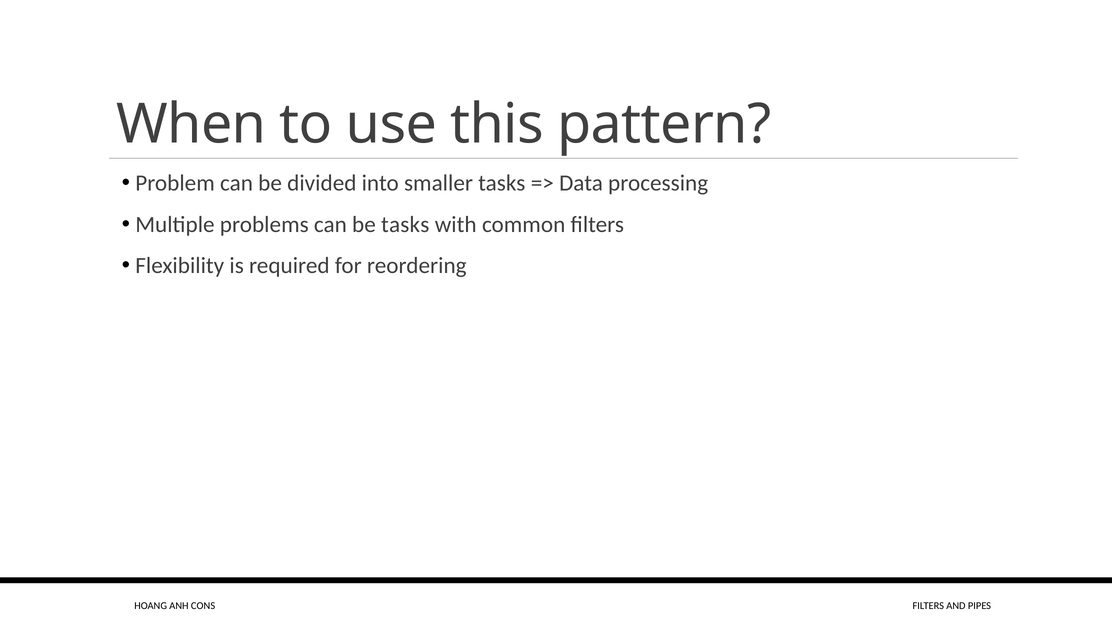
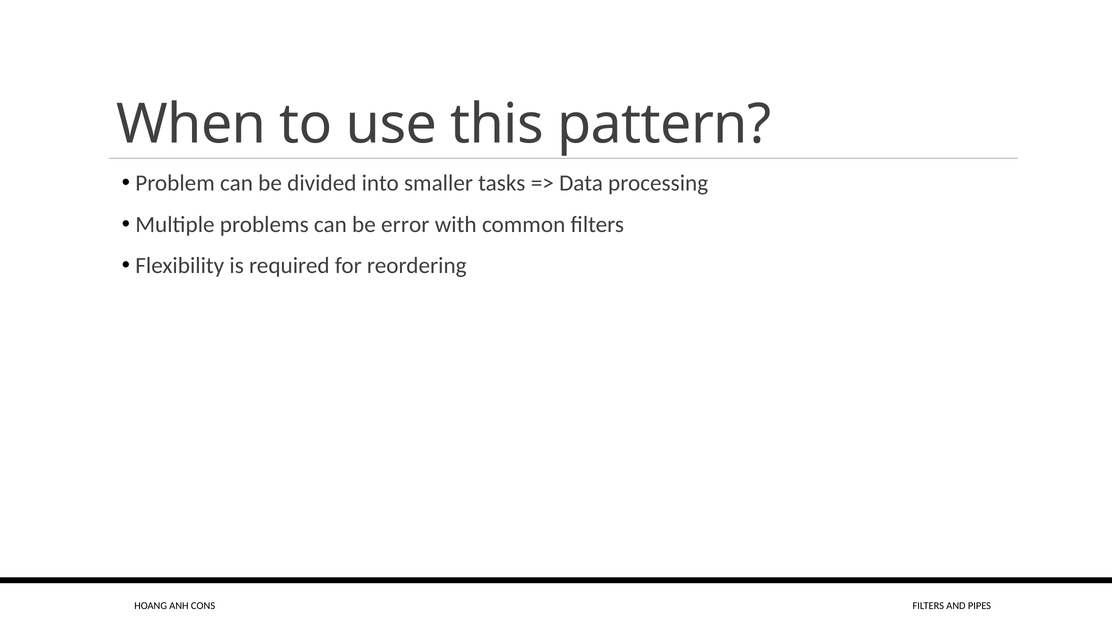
be tasks: tasks -> error (405, 225)
